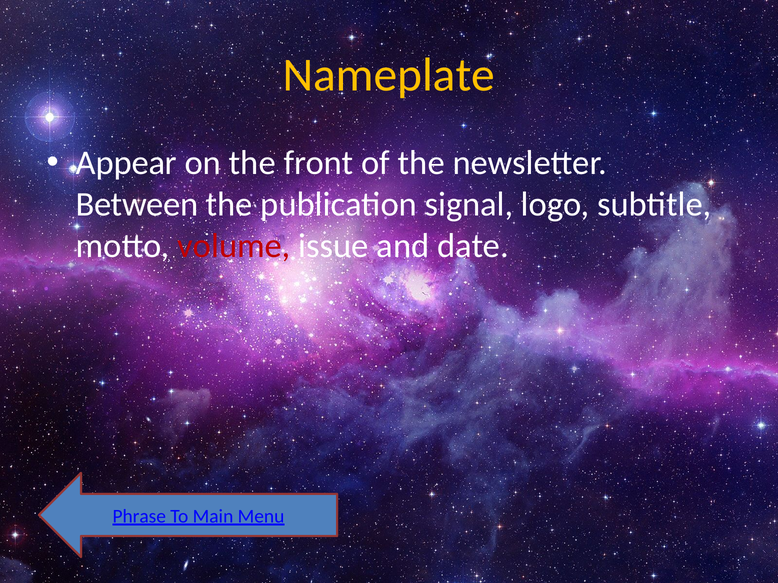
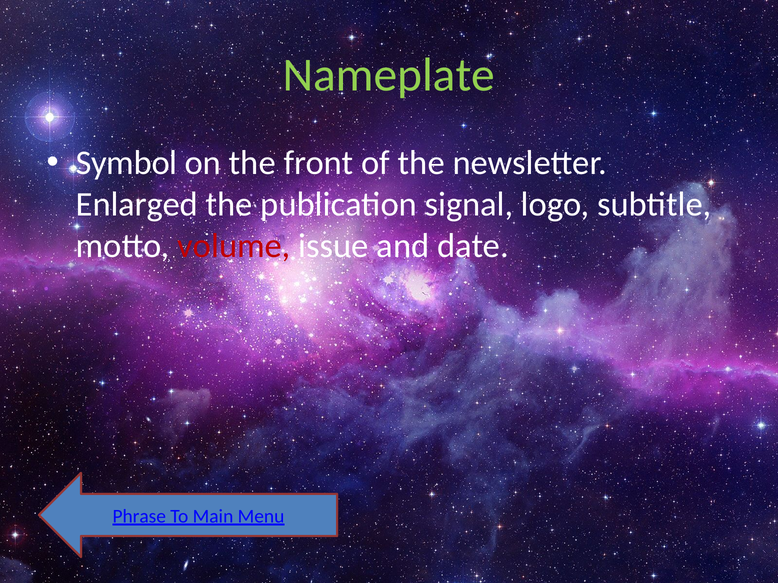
Nameplate colour: yellow -> light green (389, 75)
Appear: Appear -> Symbol (126, 163)
Between: Between -> Enlarged (137, 205)
